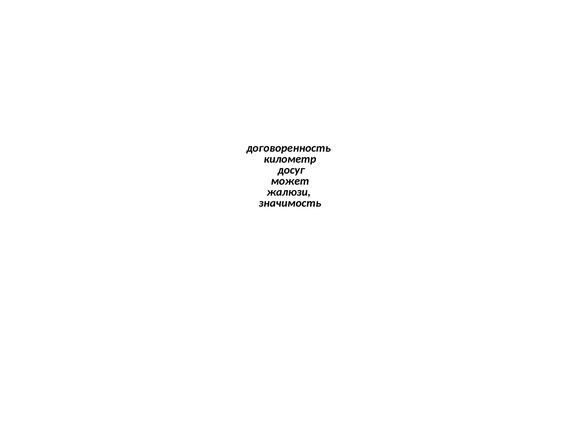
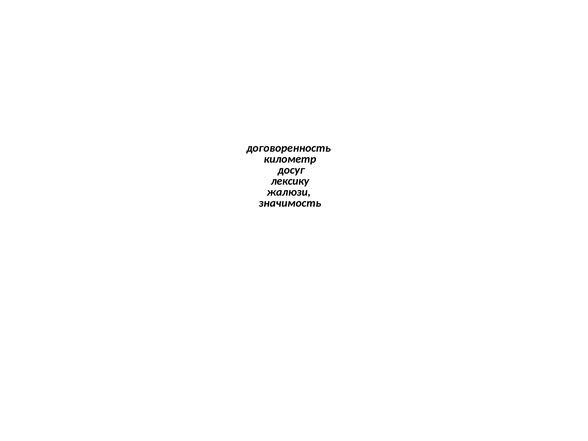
может: может -> лексику (290, 181)
